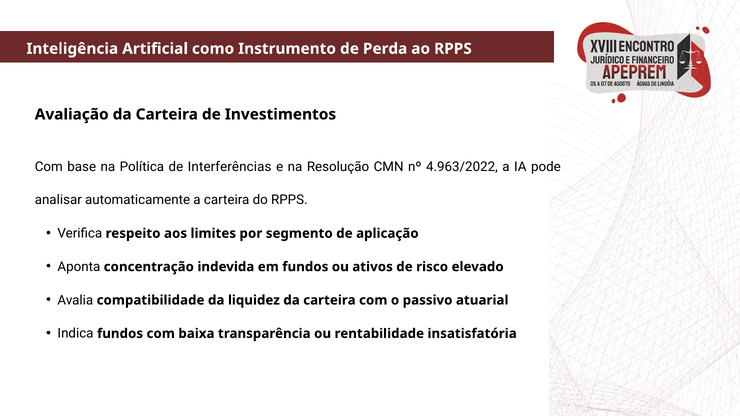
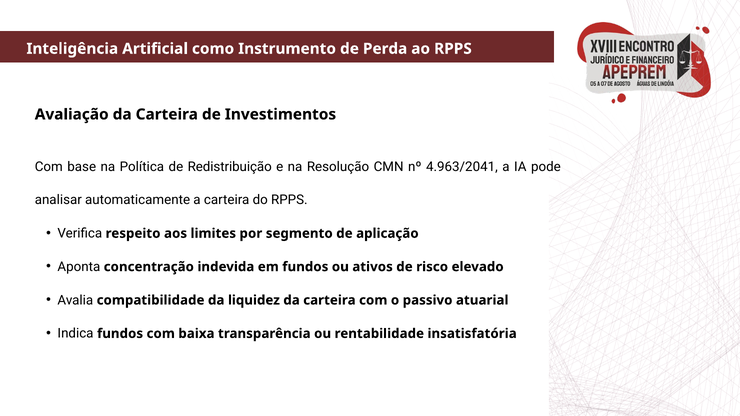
Interferências: Interferências -> Redistribuição (230, 167)
4.963/2022: 4.963/2022 -> 4.963/2041 (462, 167)
